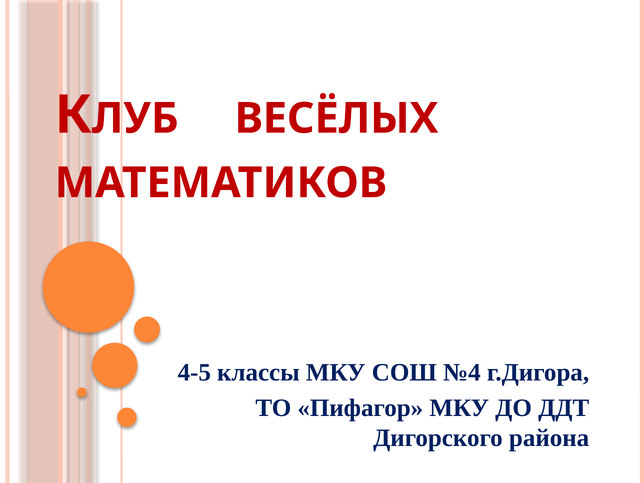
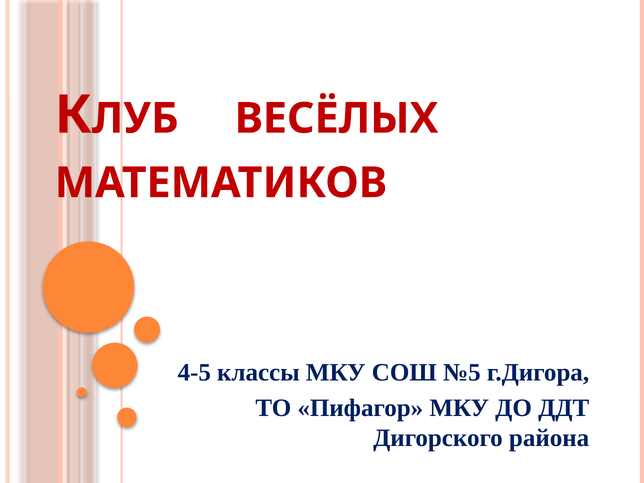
№4: №4 -> №5 (462, 372)
